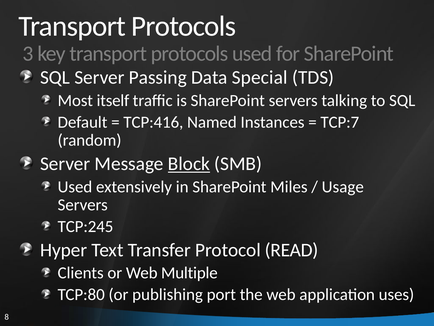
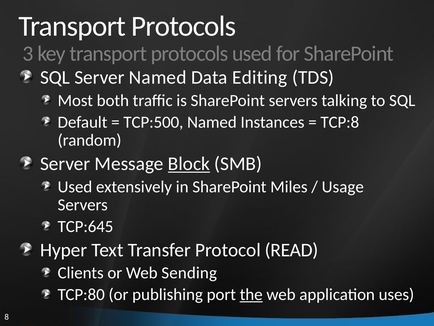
Server Passing: Passing -> Named (158, 77)
Special: Special -> Editing (260, 77)
itself: itself -> both (113, 100)
TCP:416: TCP:416 -> TCP:500 (153, 122)
TCP:7: TCP:7 -> TCP:8 (340, 122)
TCP:245: TCP:245 -> TCP:645 (85, 226)
Multiple: Multiple -> Sending (189, 273)
the underline: none -> present (251, 294)
